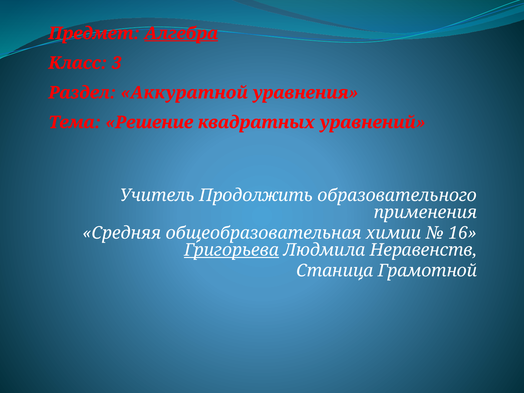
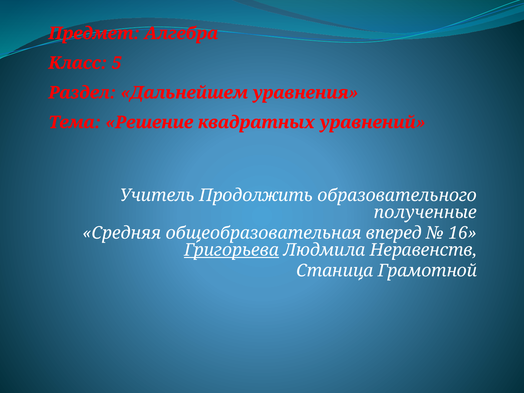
Алгебра underline: present -> none (181, 33)
3: 3 -> 5 (117, 63)
Аккуратной: Аккуратной -> Дальнейшем (184, 93)
применения: применения -> полученные (425, 212)
химии: химии -> вперед (394, 233)
